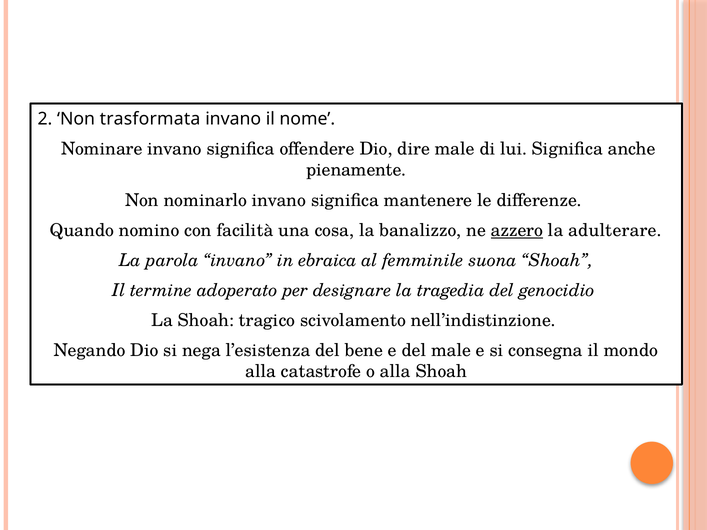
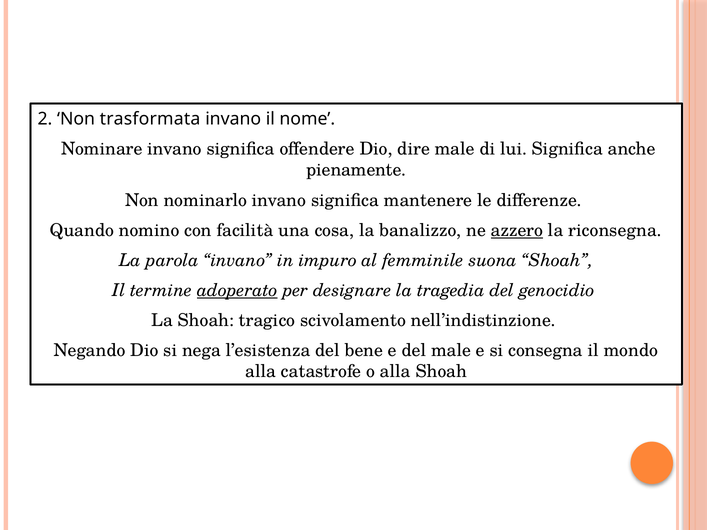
adulterare: adulterare -> riconsegna (615, 230)
ebraica: ebraica -> impuro (328, 260)
adoperato underline: none -> present (237, 290)
